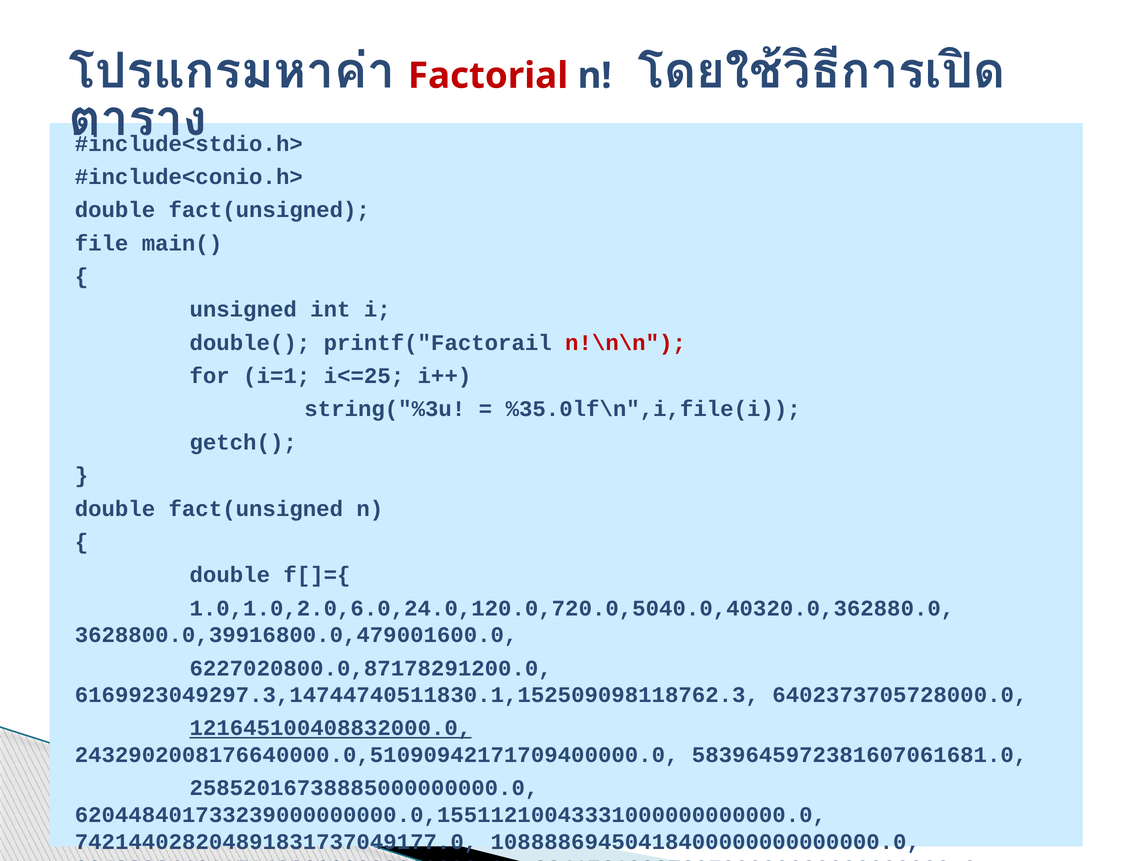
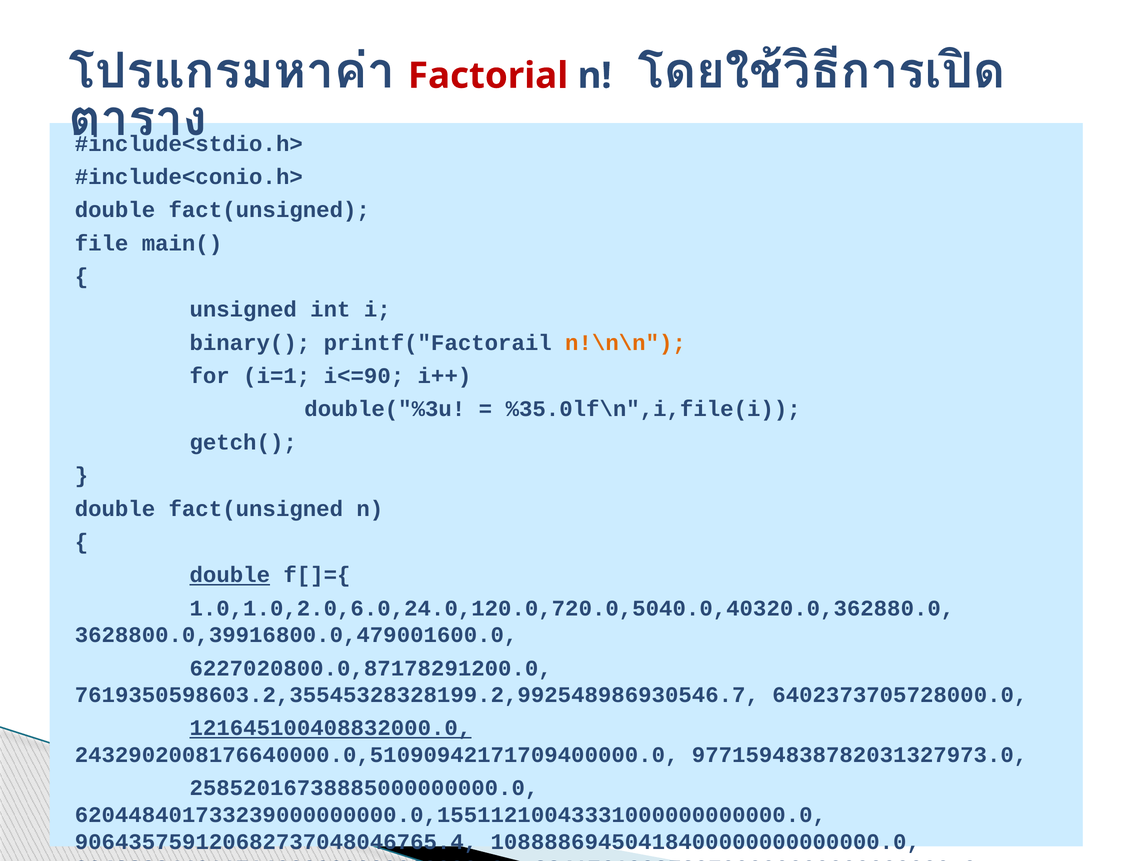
double(: double( -> binary( (250, 343)
n!\n\n colour: red -> orange (626, 343)
i<=25: i<=25 -> i<=90 (364, 376)
string("%3u: string("%3u -> double("%3u (385, 409)
double underline: none -> present (230, 575)
6169923049297.3,14744740511830.1,152509098118762.3: 6169923049297.3,14744740511830.1,152509098118762.3 -> 7619350598603.2,35545328328199.2,992548986930546.7 (417, 695)
5839645972381607061681.0: 5839645972381607061681.0 -> 9771594838782031327973.0 (860, 755)
742144028204891831737049177.0: 742144028204891831737049177.0 -> 906435759120682737048046765.4 (276, 842)
